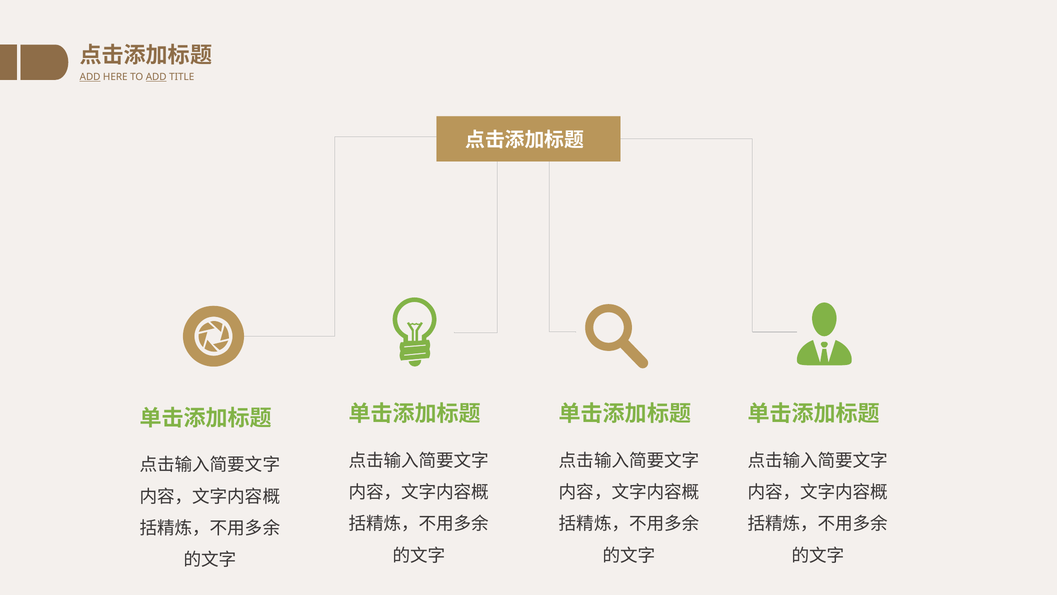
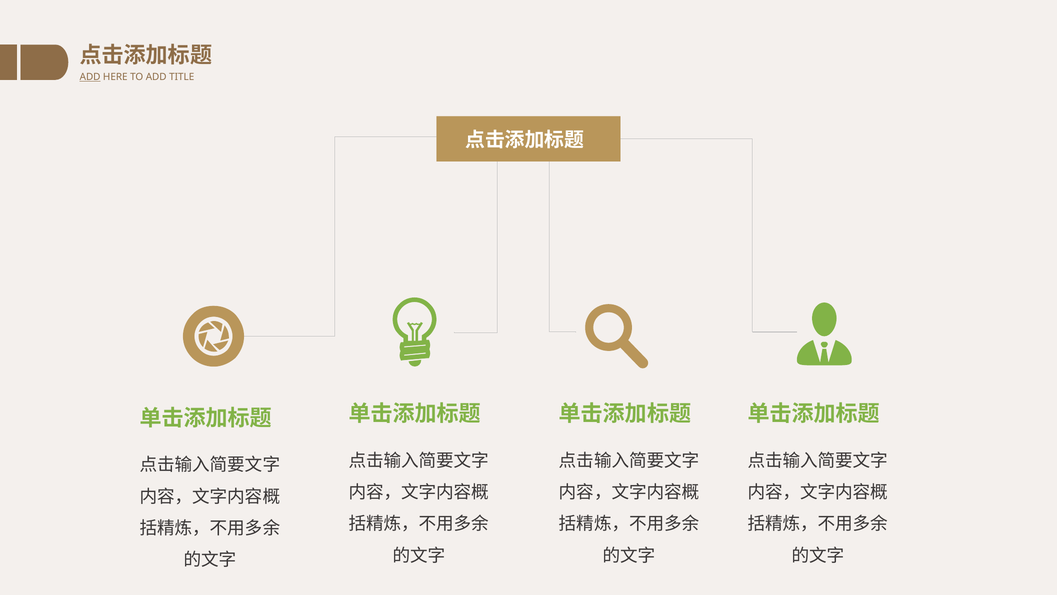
ADD underline: present -> none (156, 77)
